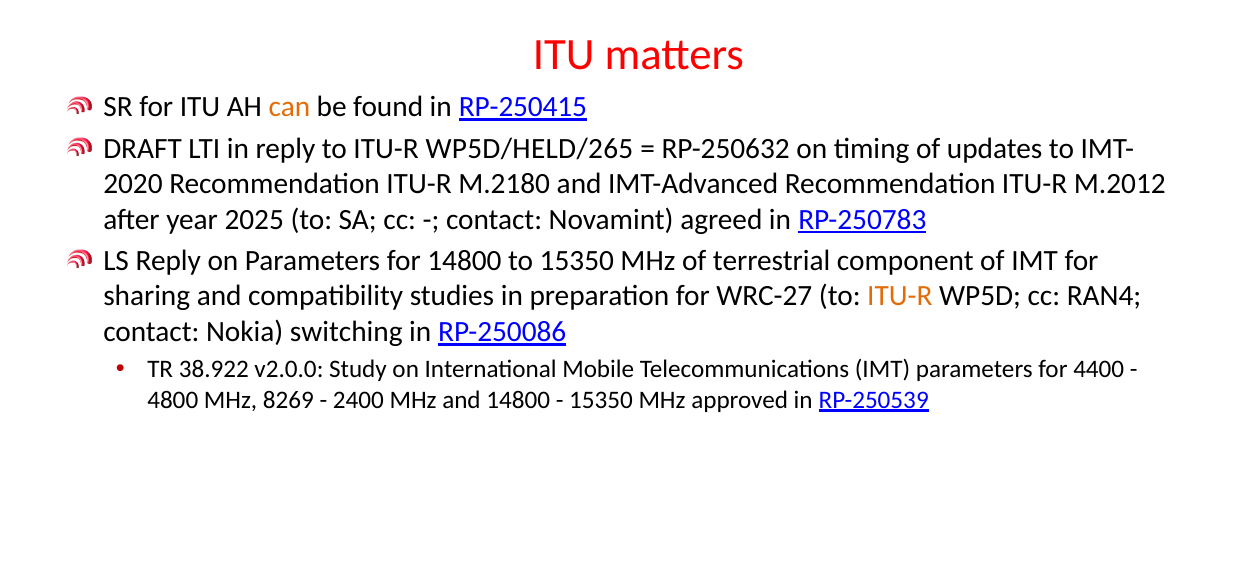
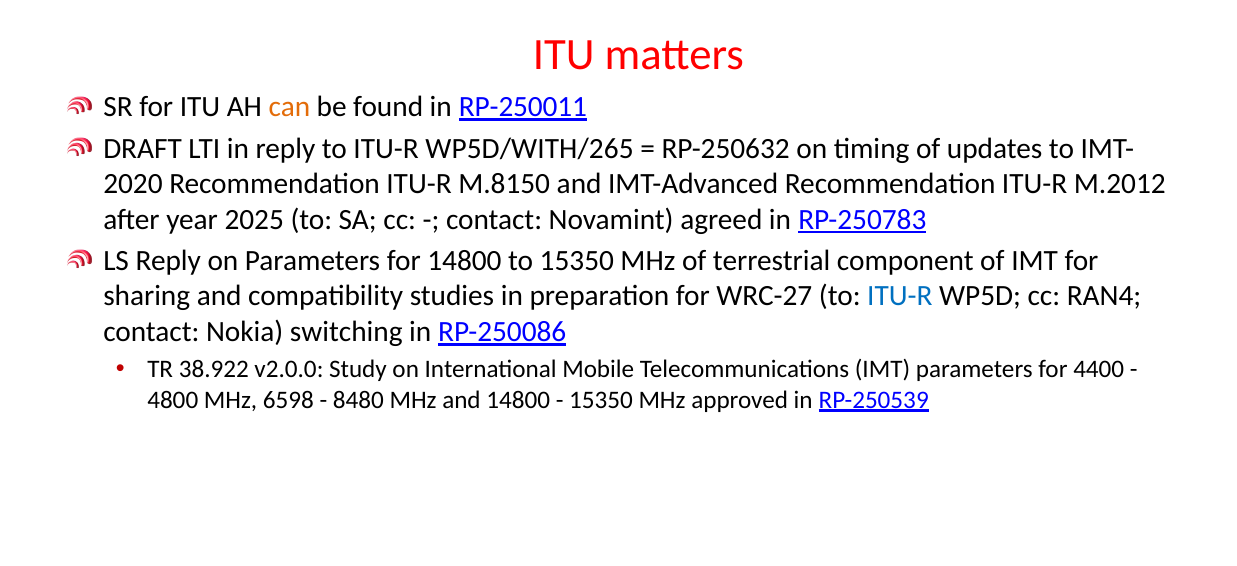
RP-250415: RP-250415 -> RP-250011 (523, 107)
WP5D/HELD/265: WP5D/HELD/265 -> WP5D/WITH/265 (530, 149)
M.2180: M.2180 -> M.8150 (504, 184)
ITU-R colour: orange -> blue (900, 296)
8269: 8269 -> 6598 (288, 400)
2400: 2400 -> 8480 (358, 400)
